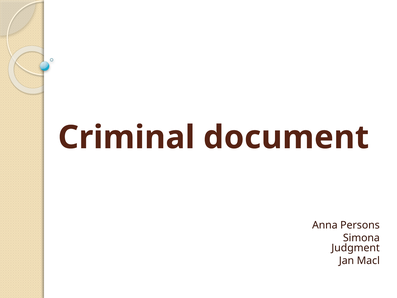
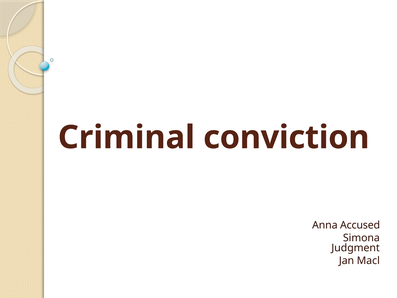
document: document -> conviction (286, 137)
Persons: Persons -> Accused (360, 225)
